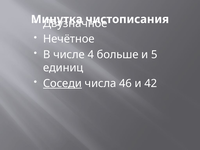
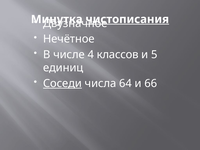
чистописания underline: none -> present (127, 19)
больше: больше -> классов (118, 55)
46: 46 -> 64 (125, 83)
42: 42 -> 66 (151, 83)
